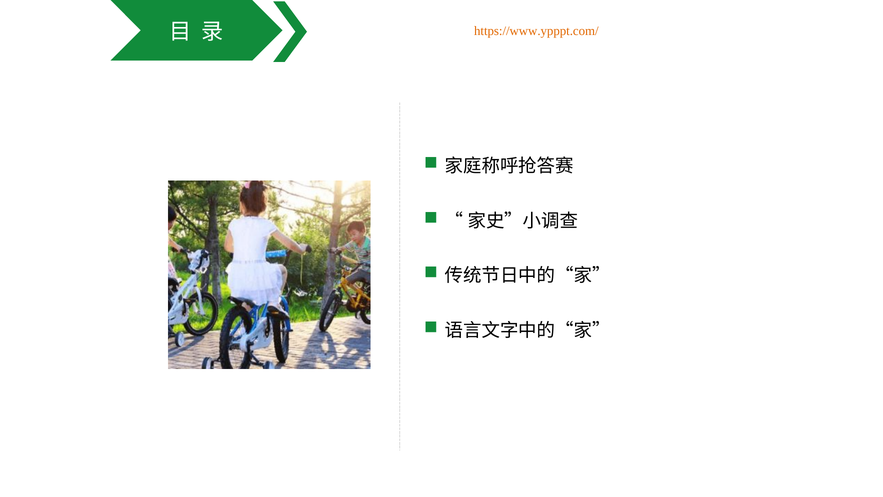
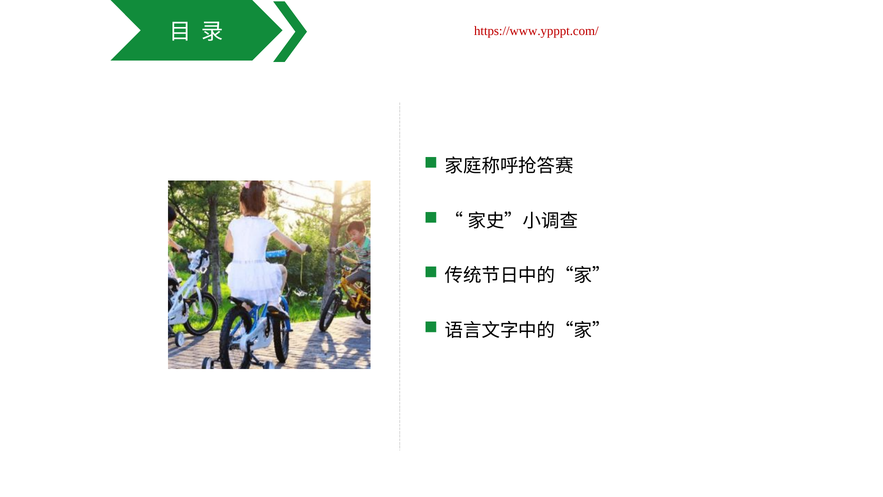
https://www.ypppt.com/ colour: orange -> red (536, 31)
